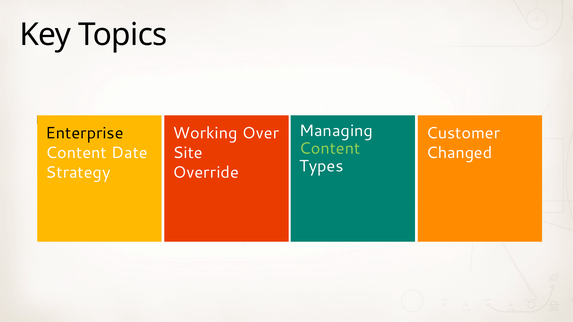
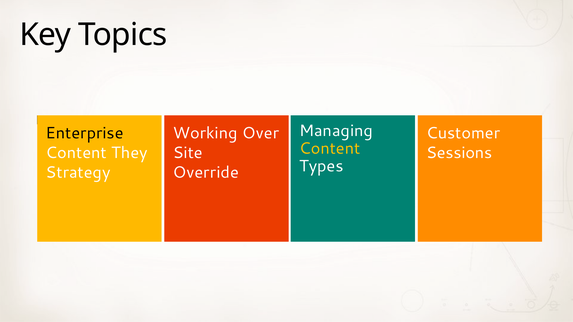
Content colour: light green -> yellow (330, 149)
Date: Date -> They (129, 153)
Changed: Changed -> Sessions (459, 153)
